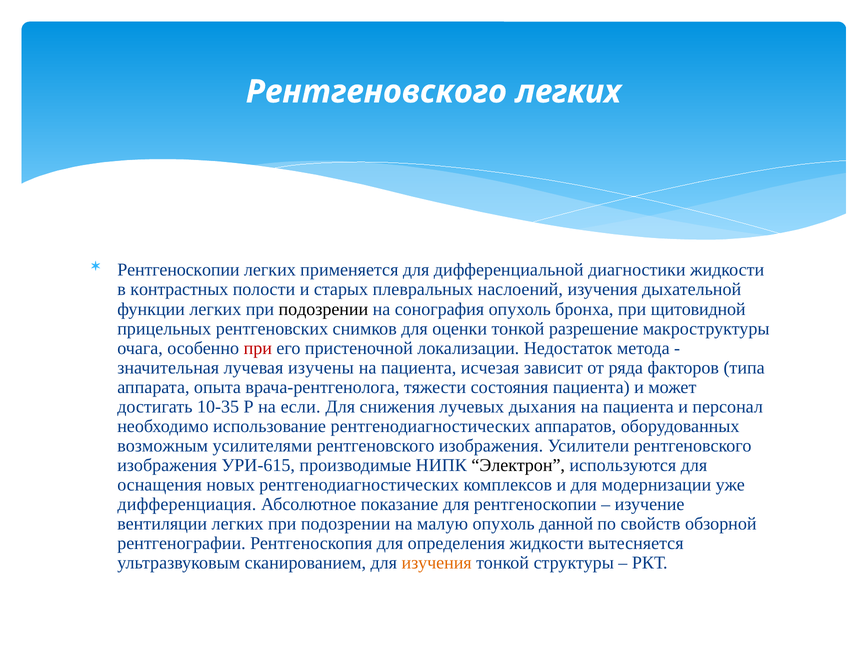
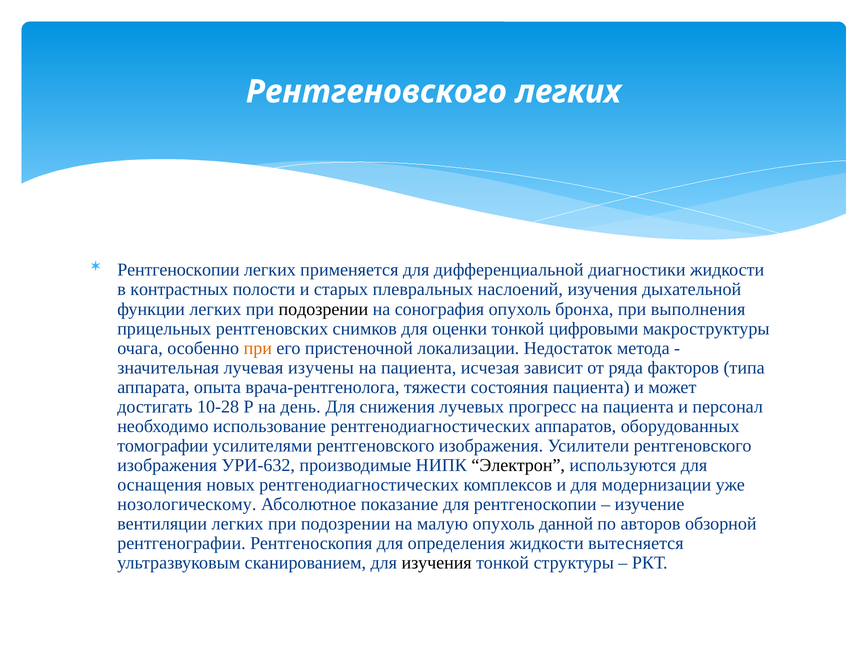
щитовидной: щитовидной -> выполнения (698, 309)
разрешение: разрешение -> цифровыми (594, 329)
при colour: red -> orange (258, 348)
10-35: 10-35 -> 10-28 (218, 407)
если: если -> день (301, 407)
дыхания: дыхания -> прогресс (542, 407)
возможным: возможным -> томографии (163, 446)
УРИ-615: УРИ-615 -> УРИ-632 (258, 465)
дифференциация: дифференциация -> нозологическому (187, 504)
свойств: свойств -> авторов (651, 524)
изучения colour: orange -> black (437, 563)
